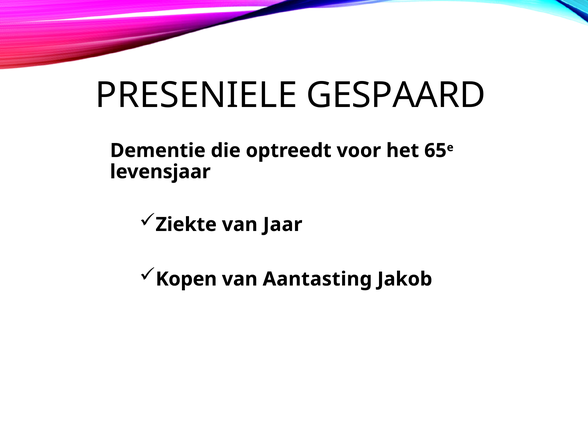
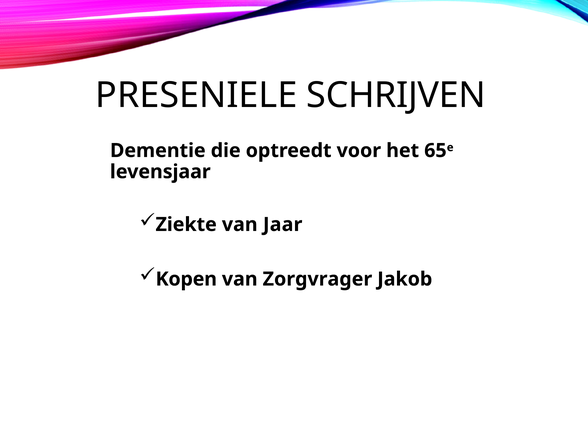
GESPAARD: GESPAARD -> SCHRIJVEN (396, 95)
Aantasting: Aantasting -> Zorgvrager (317, 279)
